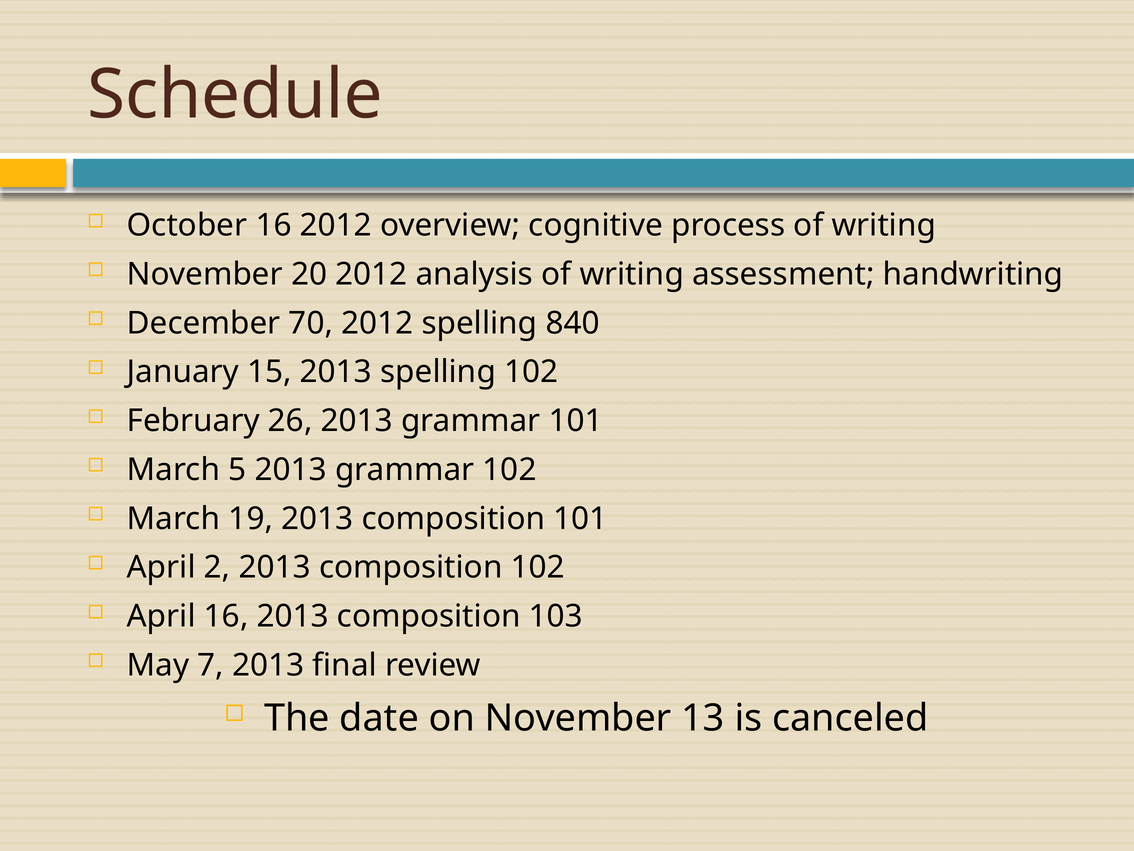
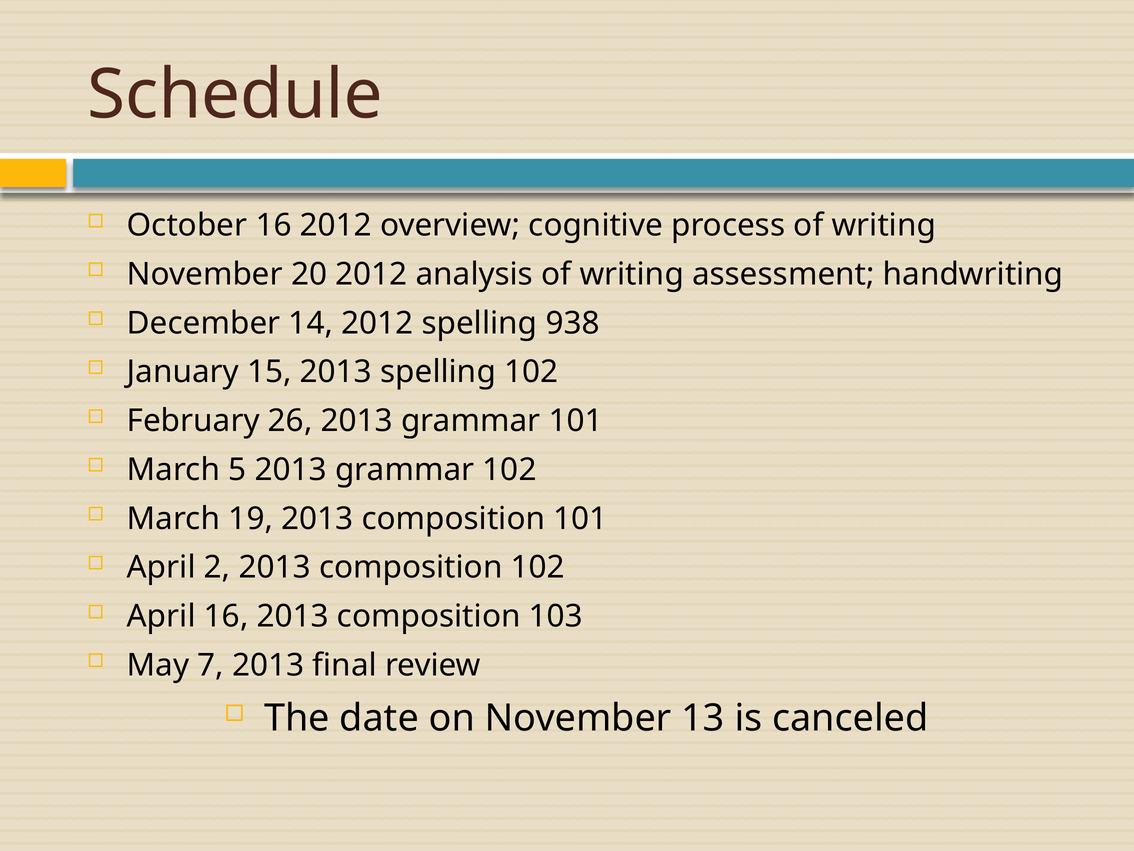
70: 70 -> 14 (311, 323)
840: 840 -> 938 (573, 323)
